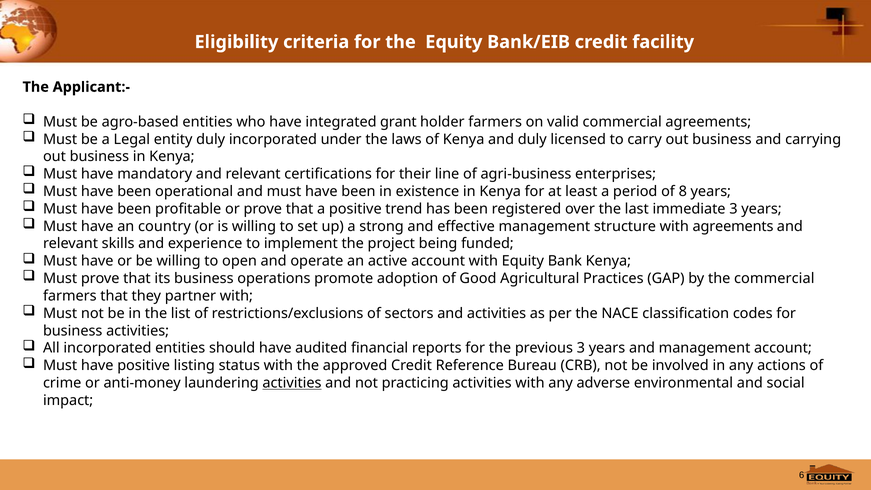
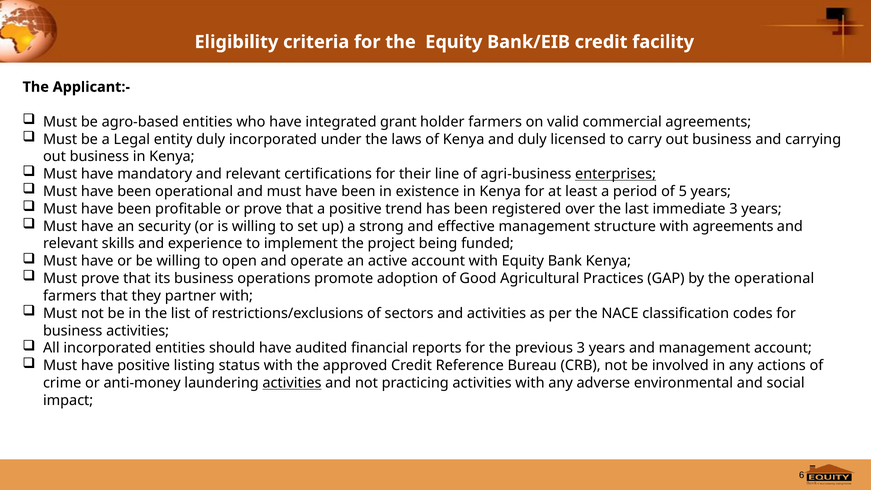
enterprises underline: none -> present (616, 174)
8: 8 -> 5 (683, 191)
country: country -> security (165, 226)
the commercial: commercial -> operational (774, 278)
